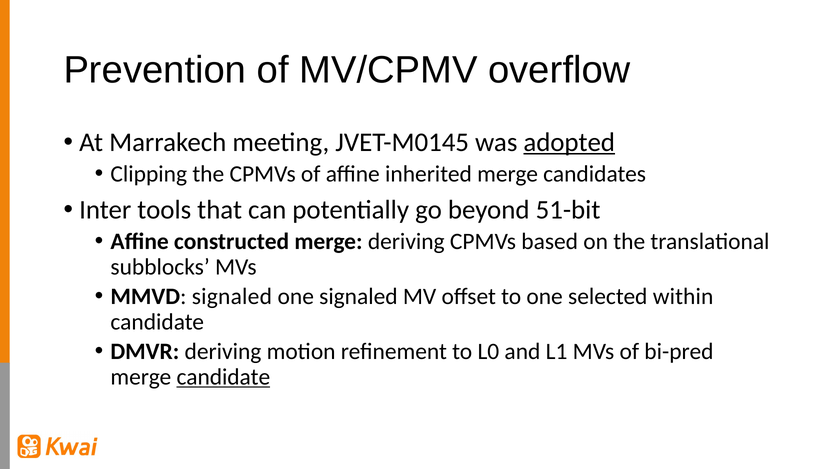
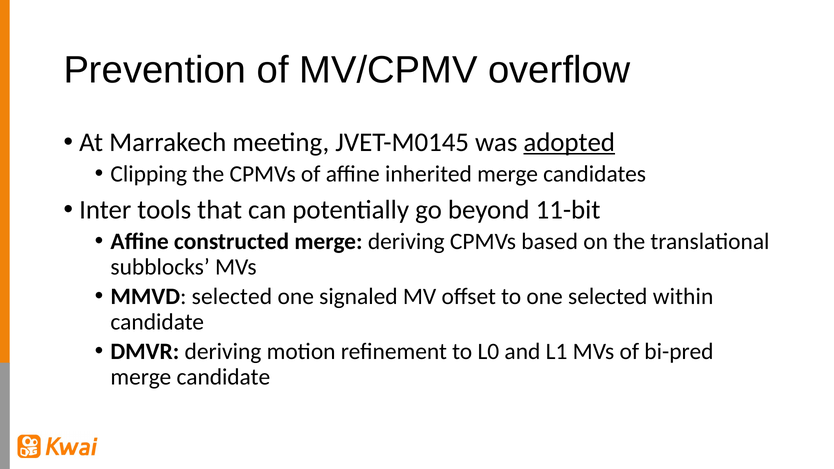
51-bit: 51-bit -> 11-bit (568, 210)
MMVD signaled: signaled -> selected (232, 297)
candidate underline: present -> none (223, 377)
